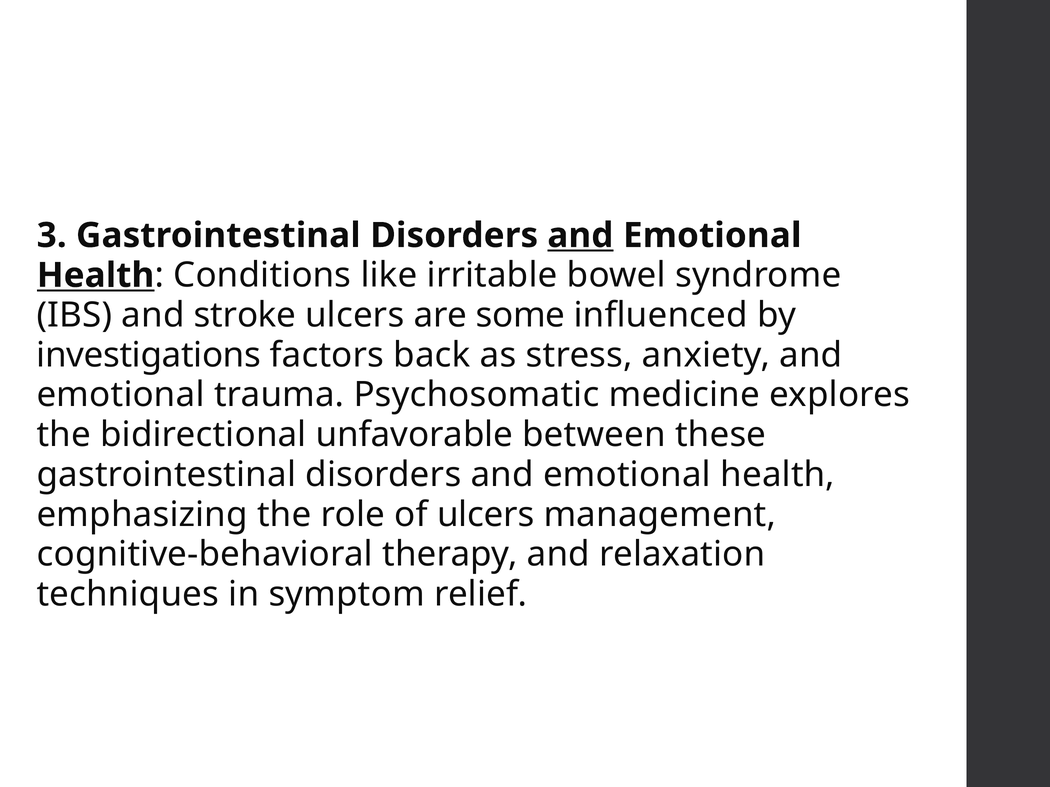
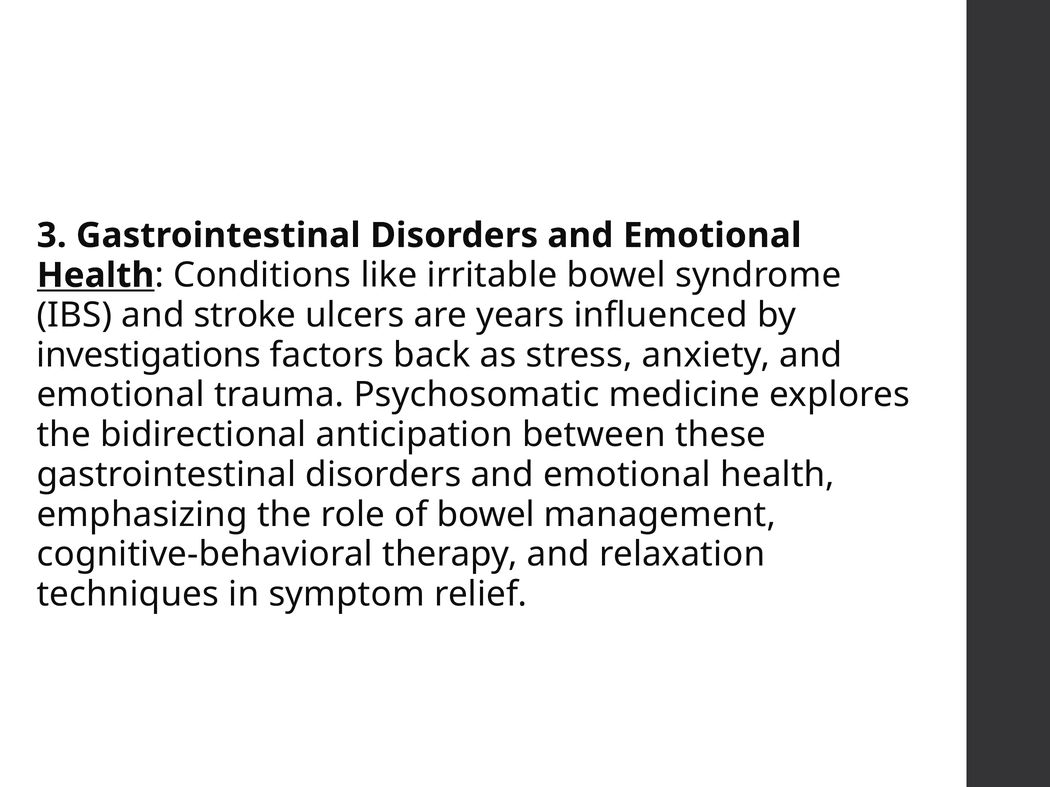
and underline: present -> none (580, 236)
some: some -> years (520, 315)
unfavorable: unfavorable -> anticipation (414, 435)
of ulcers: ulcers -> bowel (486, 515)
